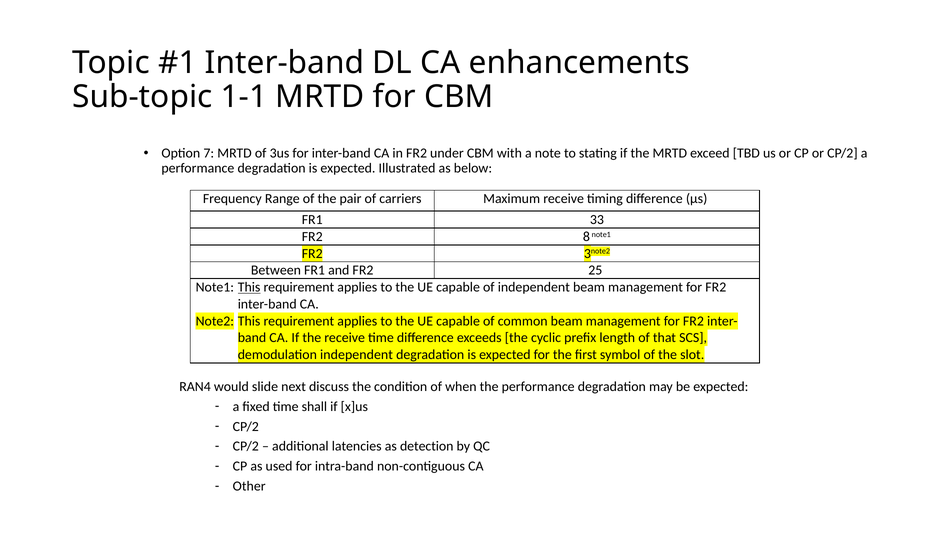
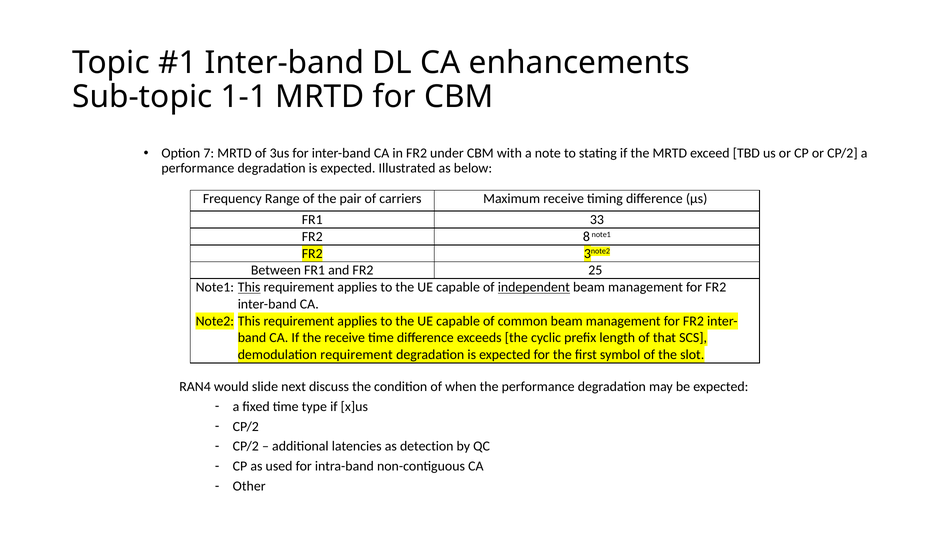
independent underline: none -> present (534, 287)
demodulation independent: independent -> requirement (356, 355)
shall: shall -> type (314, 407)
